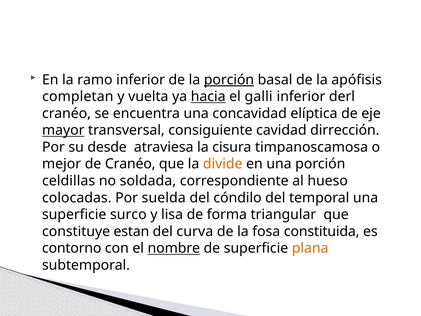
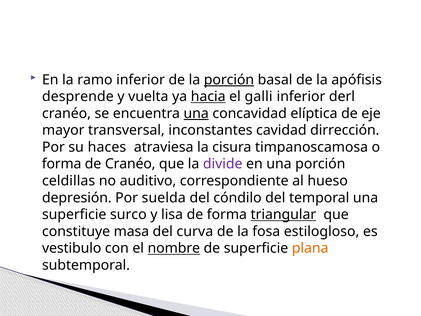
completan: completan -> desprende (78, 97)
una underline: none -> present (196, 113)
mayor underline: present -> none (63, 130)
consiguiente: consiguiente -> inconstantes (210, 130)
desde: desde -> haces (107, 147)
mejor: mejor -> forma (62, 164)
divide colour: orange -> purple (223, 164)
soldada: soldada -> auditivo (148, 181)
colocadas: colocadas -> depresión (77, 198)
triangular underline: none -> present (283, 214)
estan: estan -> masa (131, 231)
constituida: constituida -> estilogloso (322, 231)
contorno: contorno -> vestibulo (72, 248)
